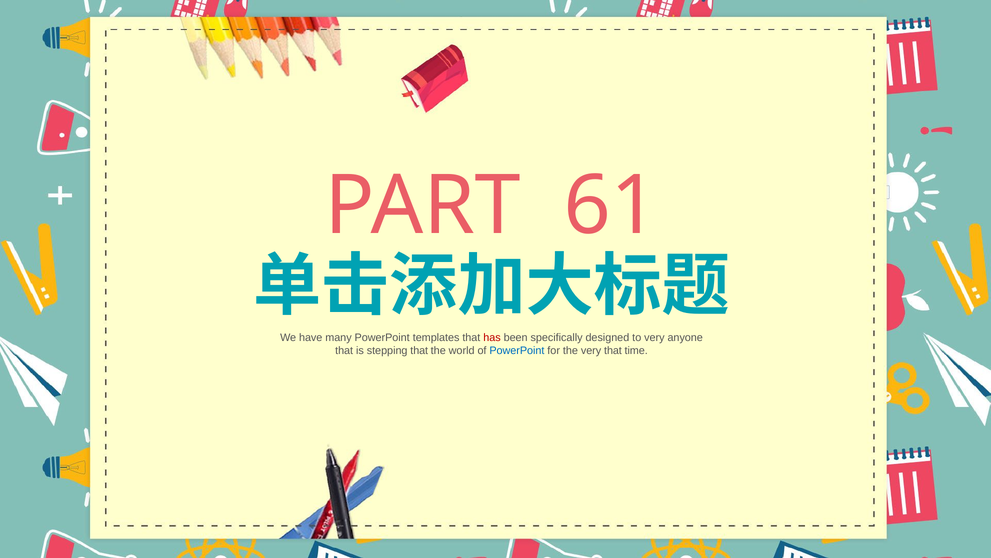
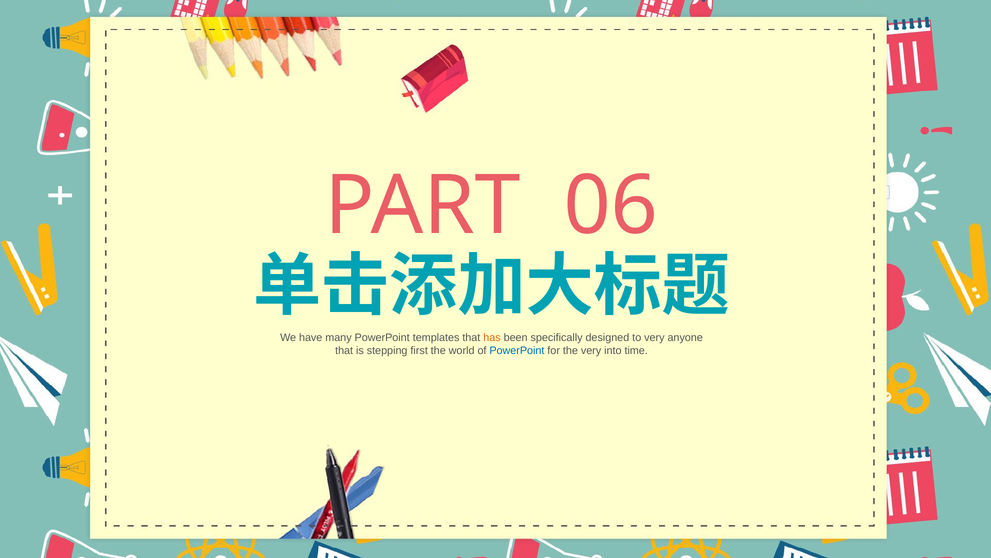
61: 61 -> 06 (611, 206)
has colour: red -> orange (492, 337)
stepping that: that -> first (419, 350)
very that: that -> into (613, 350)
